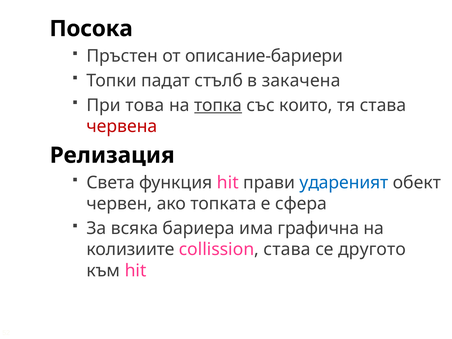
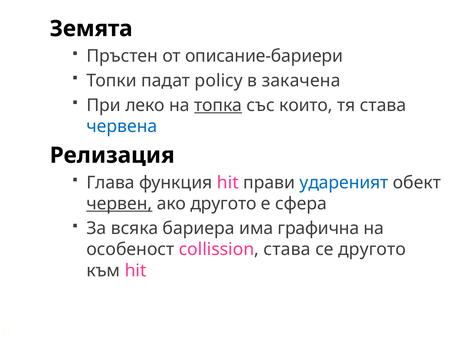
Посока: Посока -> Земята (91, 29)
стълб: стълб -> policy (219, 81)
това: това -> леко (145, 105)
червена colour: red -> blue (122, 126)
Света: Света -> Глава (111, 183)
червен underline: none -> present (119, 204)
ако топката: топката -> другото (223, 204)
колизиите: колизиите -> особеност (130, 249)
